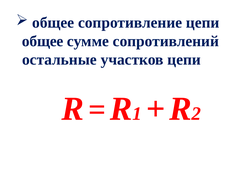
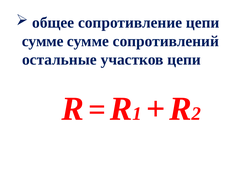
общее: общее -> сумме (43, 41)
